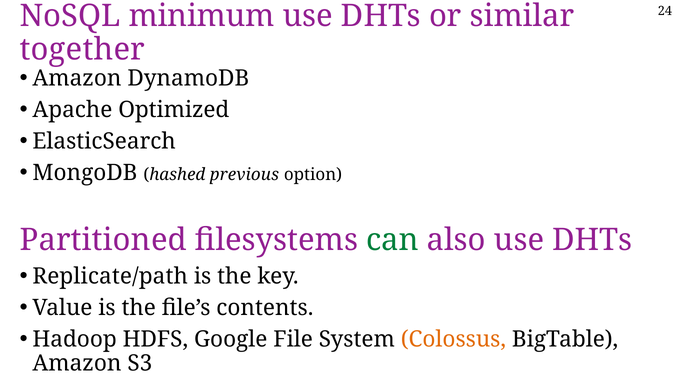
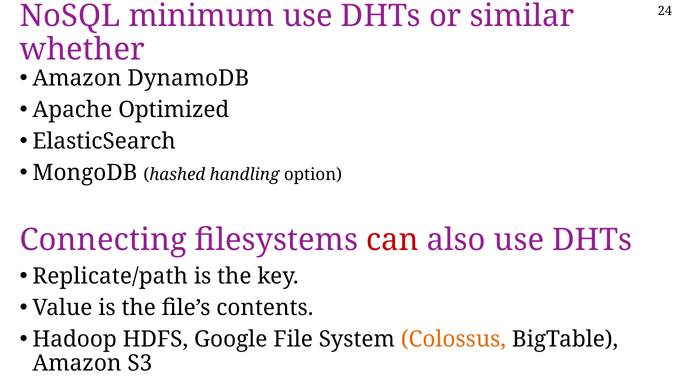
together: together -> whether (82, 50)
previous: previous -> handling (245, 174)
Partitioned: Partitioned -> Connecting (103, 240)
can colour: green -> red (392, 240)
